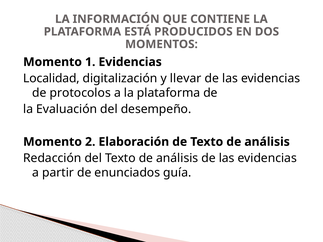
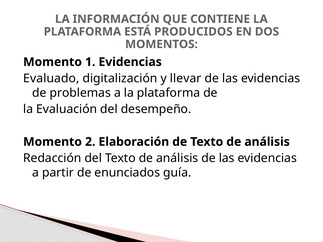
Localidad: Localidad -> Evaluado (51, 78)
protocolos: protocolos -> problemas (80, 93)
